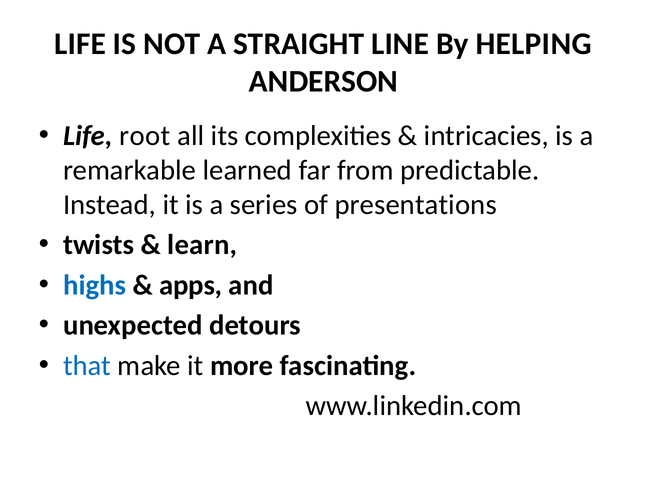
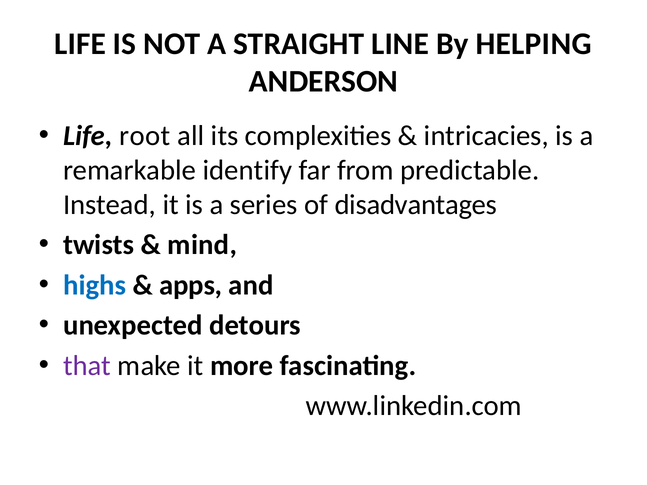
learned: learned -> identify (247, 170)
presentations: presentations -> disadvantages (416, 205)
learn: learn -> mind (202, 245)
that colour: blue -> purple (87, 366)
